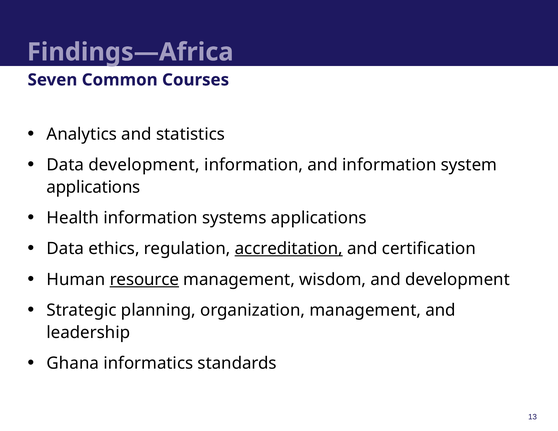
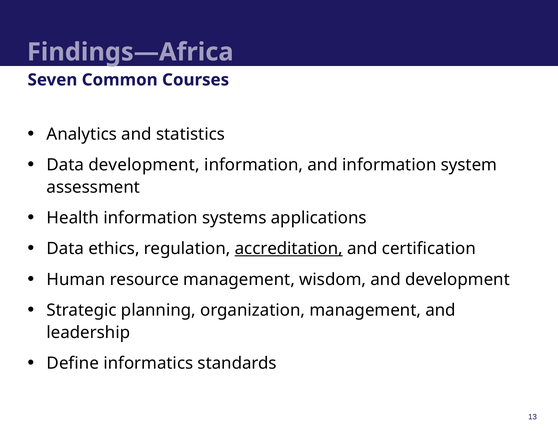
applications: applications -> assessment (93, 187)
resource underline: present -> none (144, 280)
Ghana: Ghana -> Define (73, 363)
